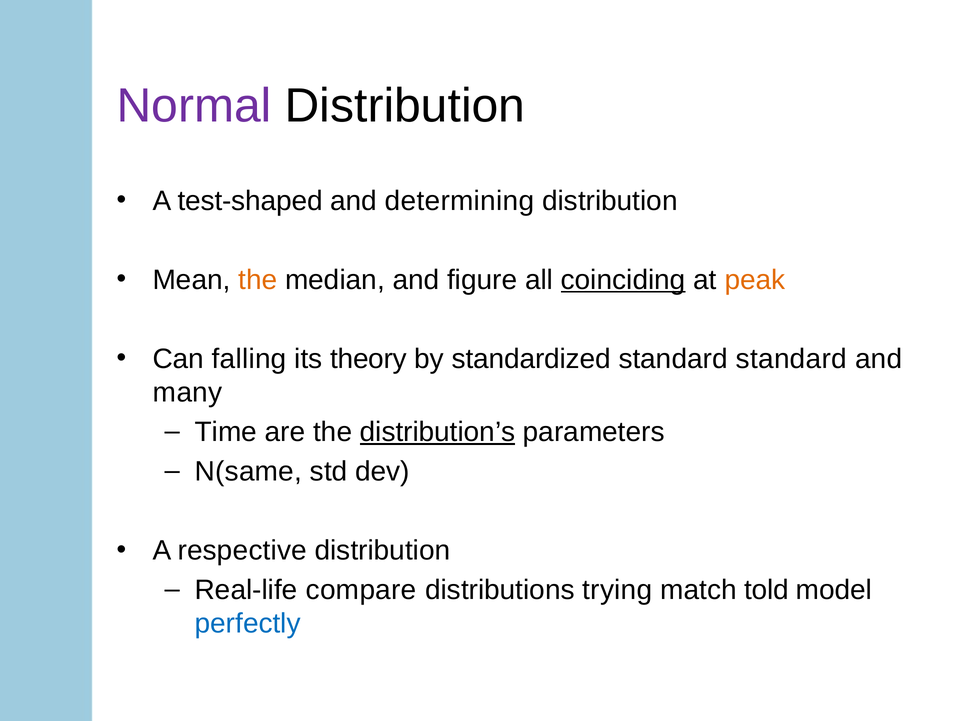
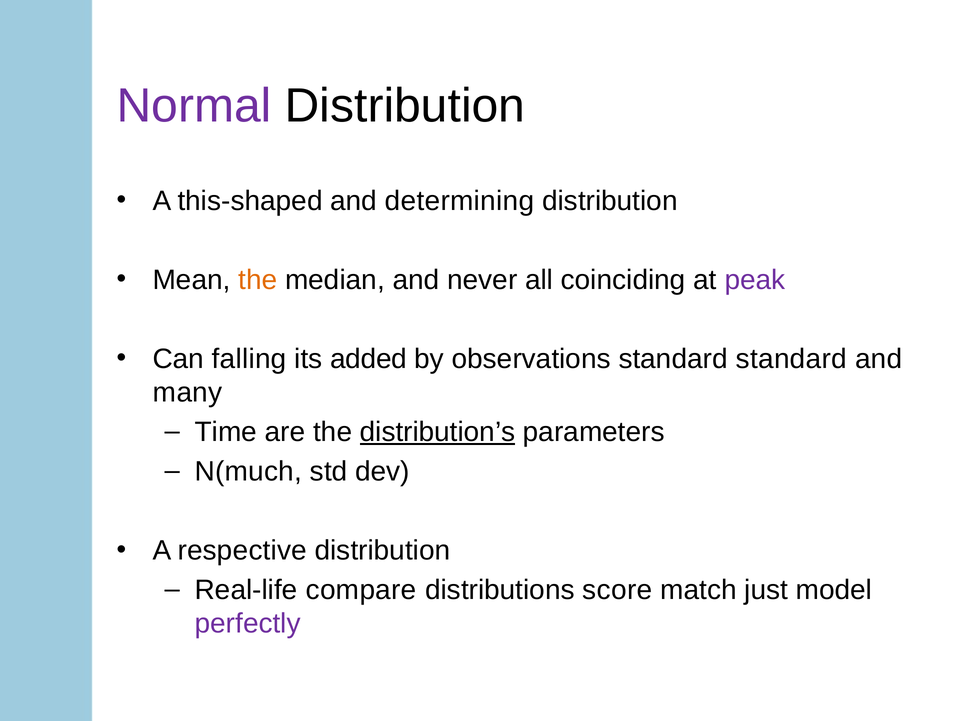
test-shaped: test-shaped -> this-shaped (250, 201)
figure: figure -> never (482, 280)
coinciding underline: present -> none (623, 280)
peak colour: orange -> purple (755, 280)
theory: theory -> added (369, 359)
standardized: standardized -> observations (531, 359)
N(same: N(same -> N(much (248, 472)
trying: trying -> score (617, 590)
told: told -> just (766, 590)
perfectly colour: blue -> purple (248, 624)
